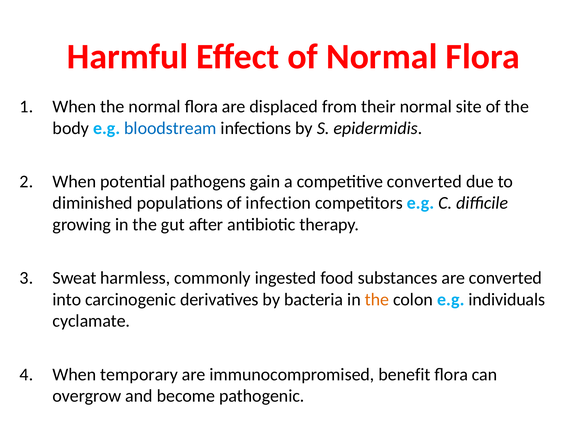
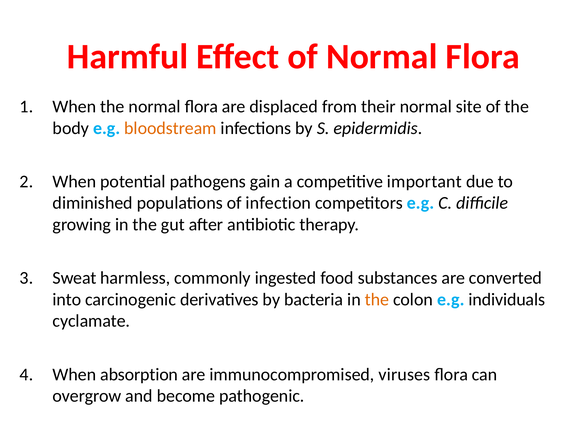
bloodstream colour: blue -> orange (170, 128)
competitive converted: converted -> important (424, 182)
temporary: temporary -> absorption (139, 375)
benefit: benefit -> viruses (404, 375)
